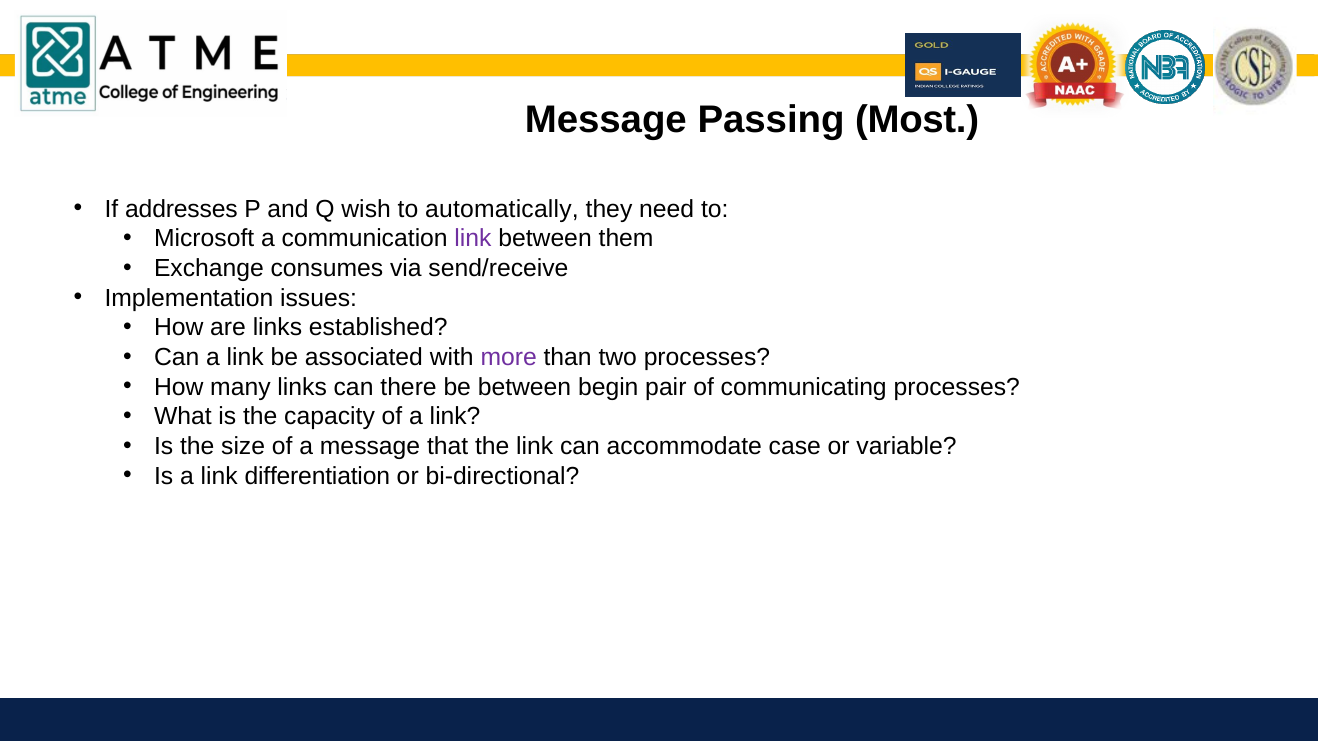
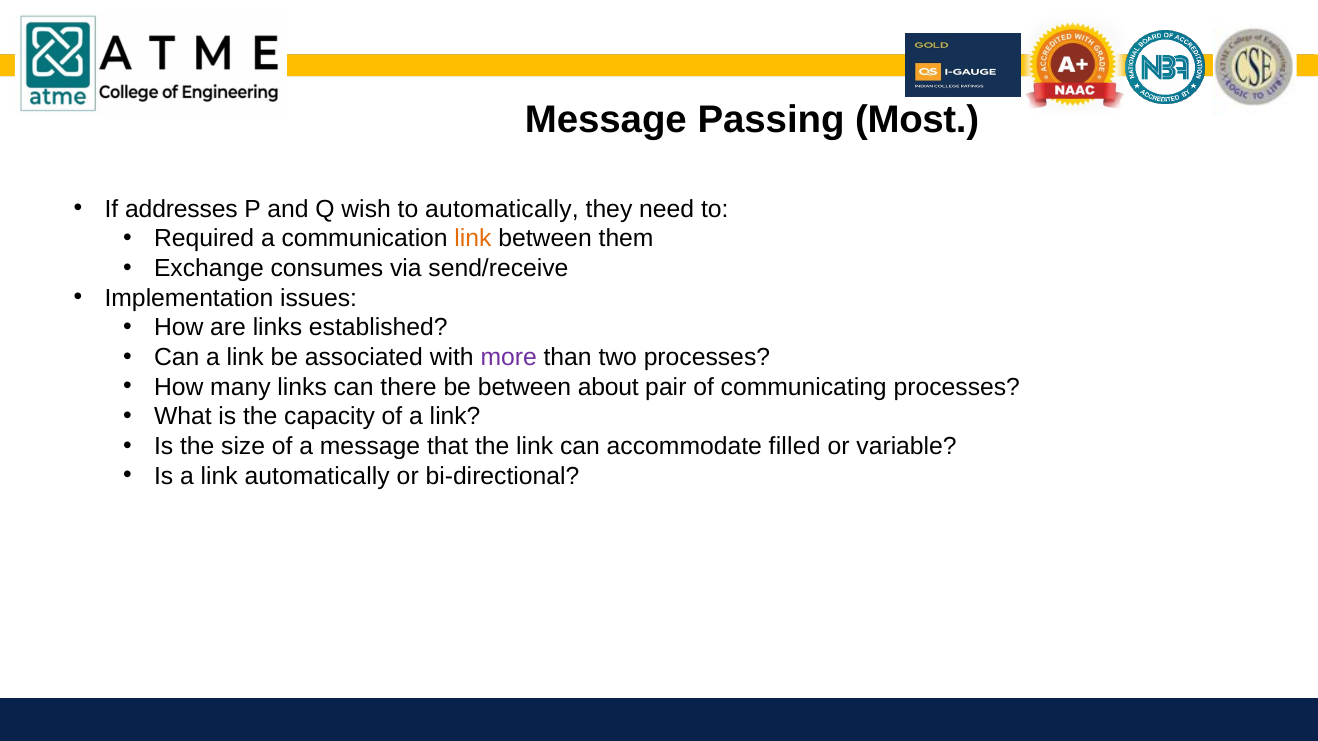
Microsoft: Microsoft -> Required (204, 239)
link colour: purple -> orange (473, 239)
begin: begin -> about (608, 387)
case: case -> filled (795, 446)
link differentiation: differentiation -> automatically (317, 476)
